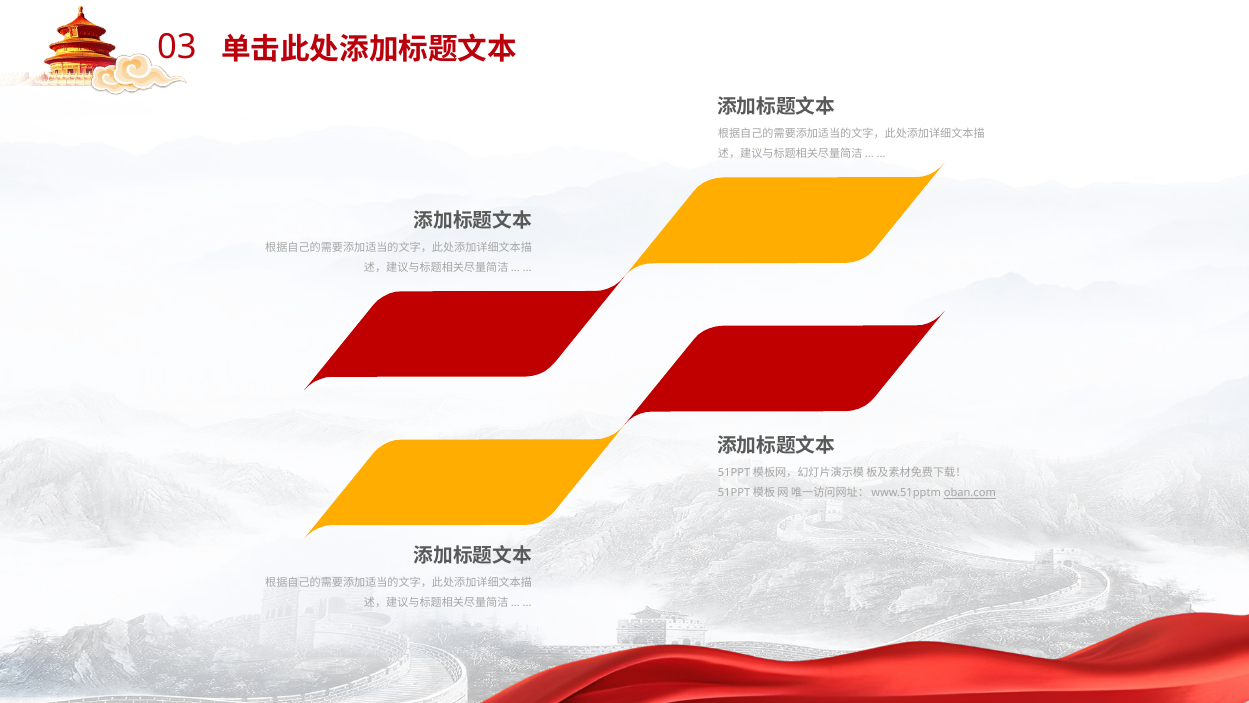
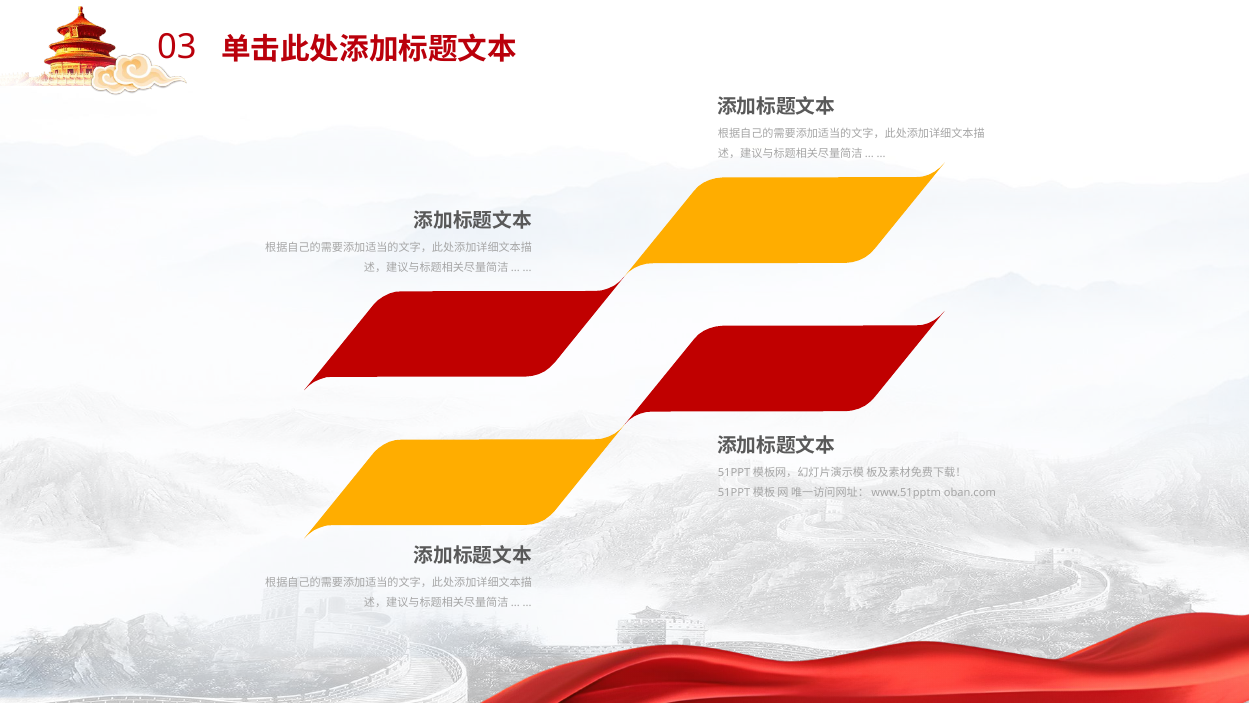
oban.com underline: present -> none (970, 493)
